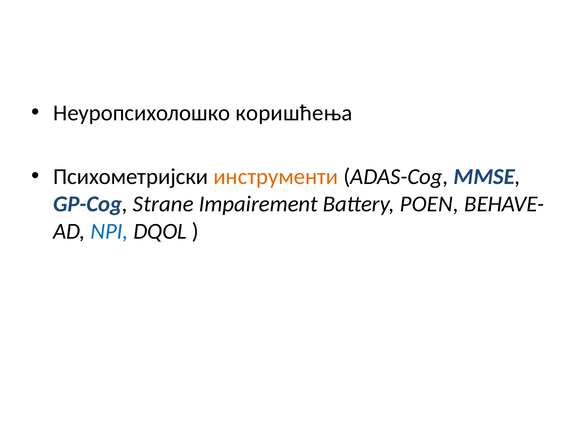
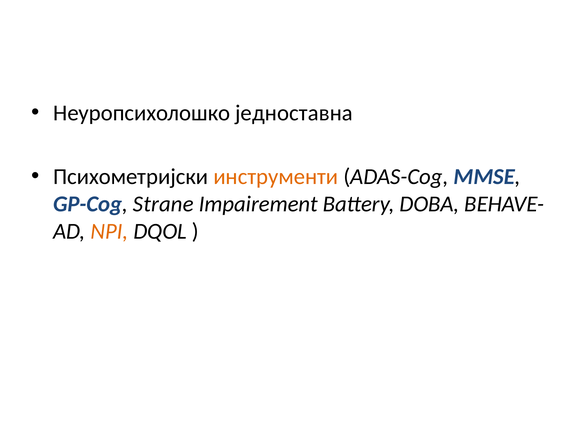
коришћења: коришћења -> једноставна (294, 113)
POEN: POEN -> DOBA (429, 204)
NPI colour: blue -> orange (109, 232)
